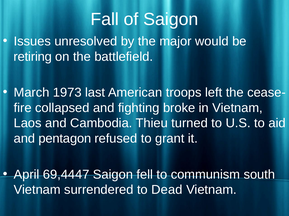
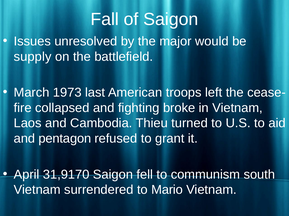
retiring: retiring -> supply (33, 57)
69,4447: 69,4447 -> 31,9170 (66, 175)
Dead: Dead -> Mario (167, 190)
